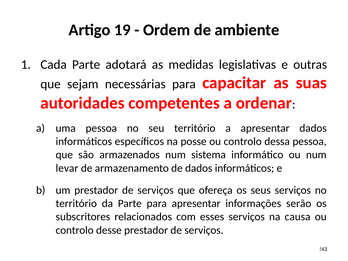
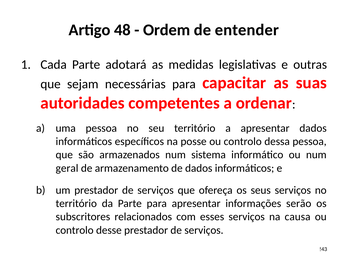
19: 19 -> 48 (122, 30)
ambiente: ambiente -> entender (247, 30)
levar: levar -> geral (67, 168)
